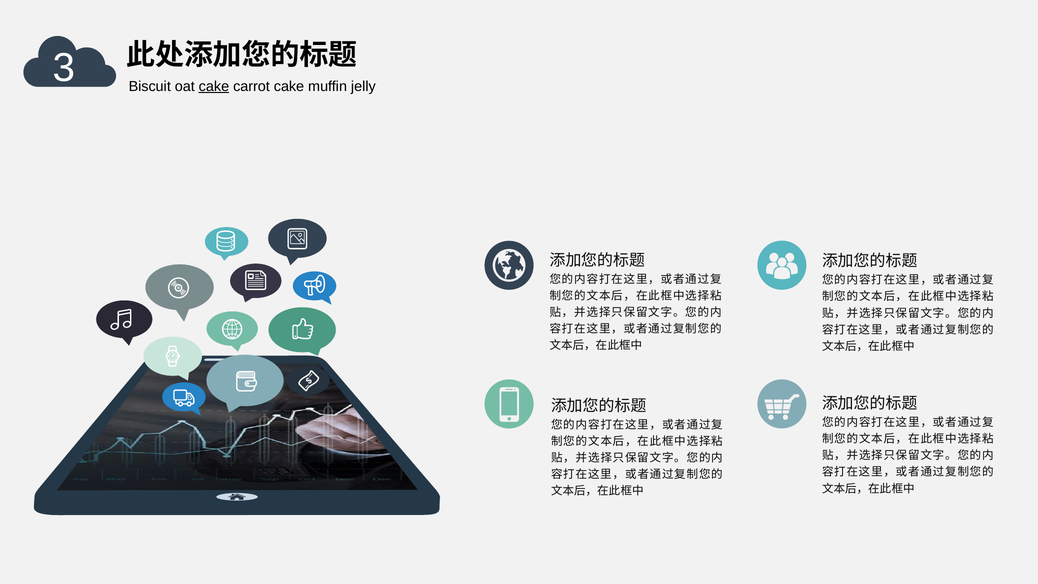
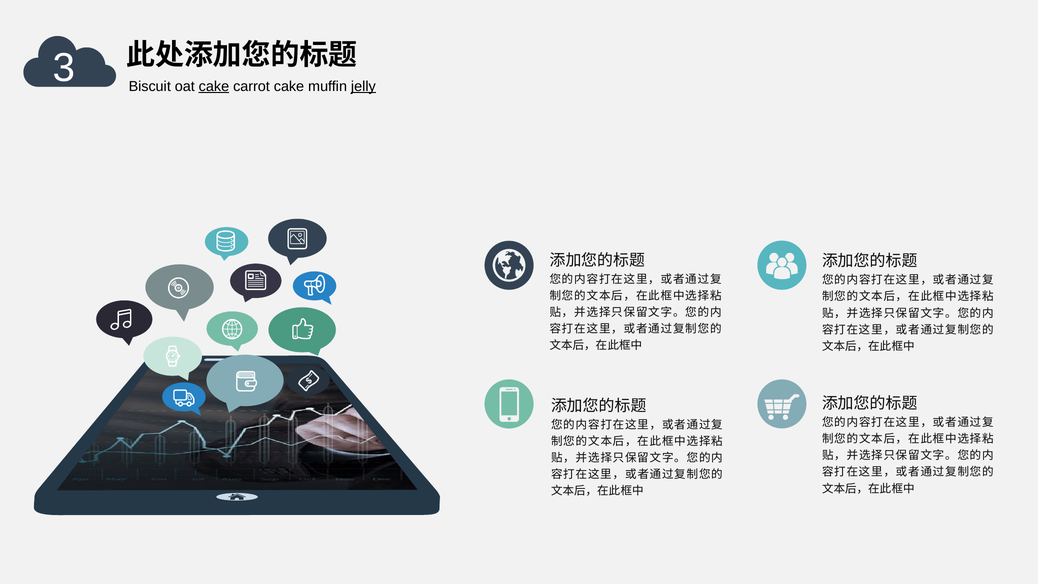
jelly underline: none -> present (363, 86)
